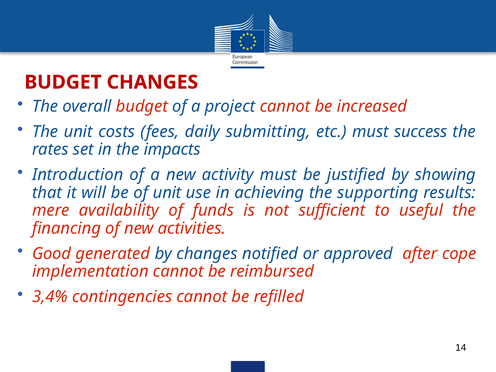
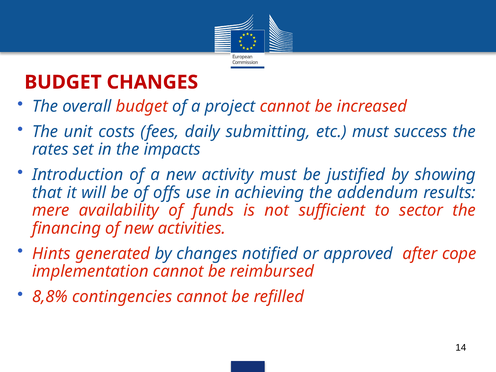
of unit: unit -> offs (167, 193)
supporting: supporting -> addendum (378, 193)
useful: useful -> sector (421, 210)
Good: Good -> Hints (51, 254)
3,4%: 3,4% -> 8,8% (50, 297)
